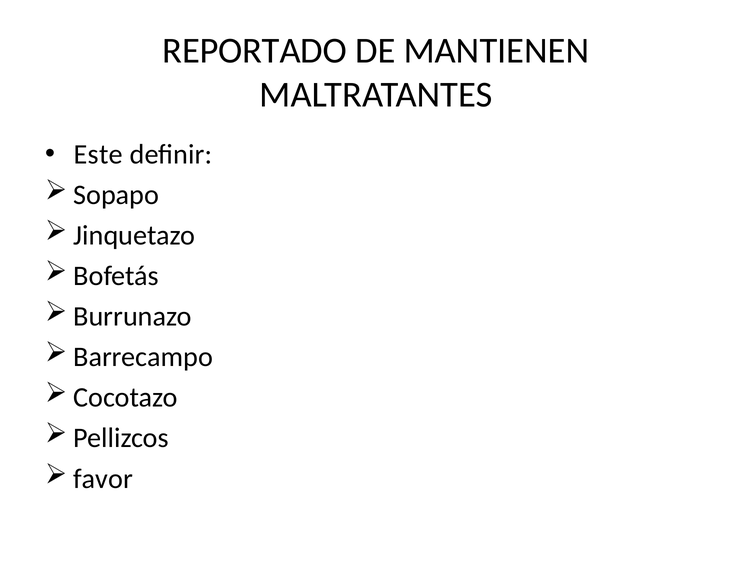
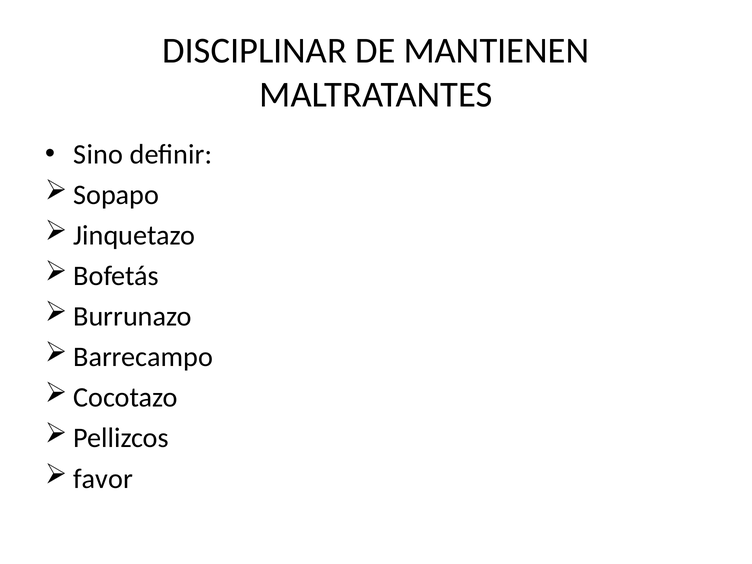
REPORTADO: REPORTADO -> DISCIPLINAR (255, 51)
Este: Este -> Sino (98, 154)
